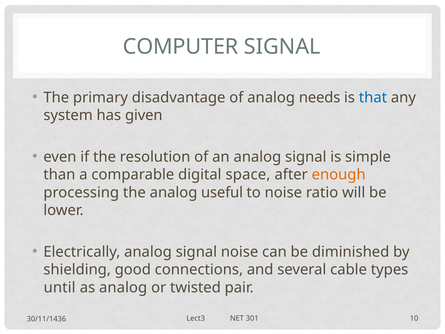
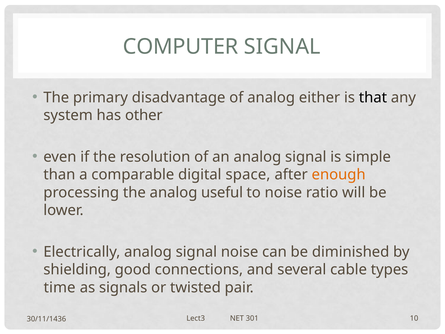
needs: needs -> either (320, 97)
that colour: blue -> black (373, 97)
given: given -> other (144, 115)
until: until -> time (60, 287)
as analog: analog -> signals (123, 287)
